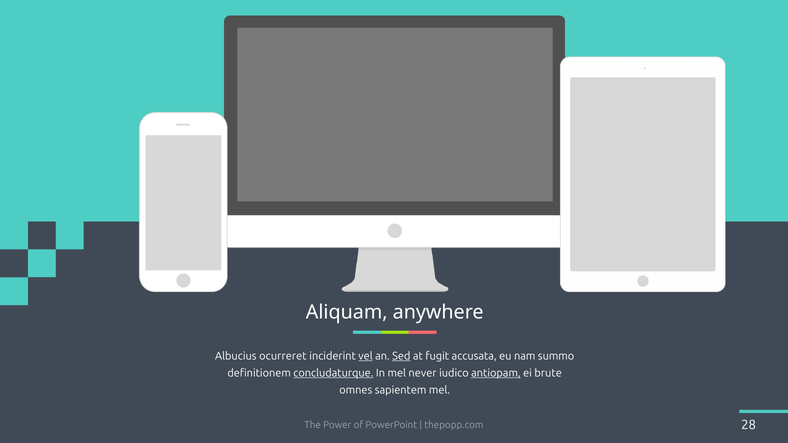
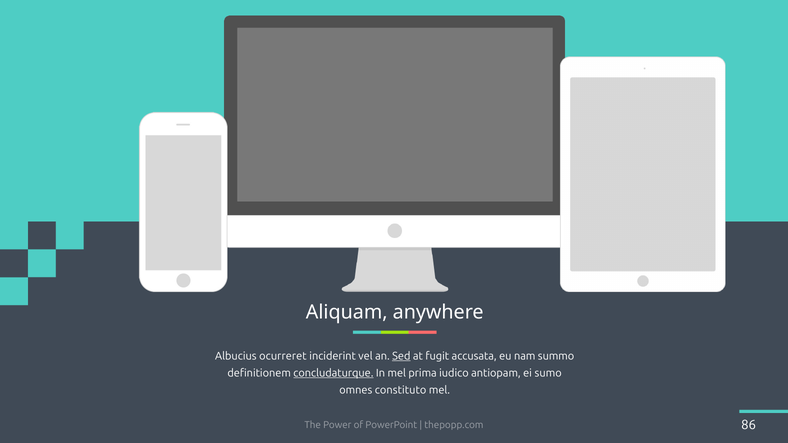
vel underline: present -> none (365, 356)
never: never -> prima (423, 373)
antiopam underline: present -> none (496, 373)
brute: brute -> sumo (548, 373)
sapientem: sapientem -> constituto (401, 390)
28: 28 -> 86 (749, 425)
